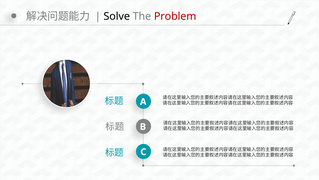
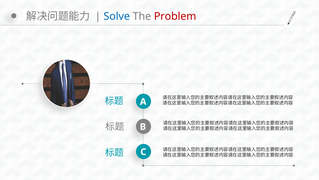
Solve colour: black -> blue (117, 16)
